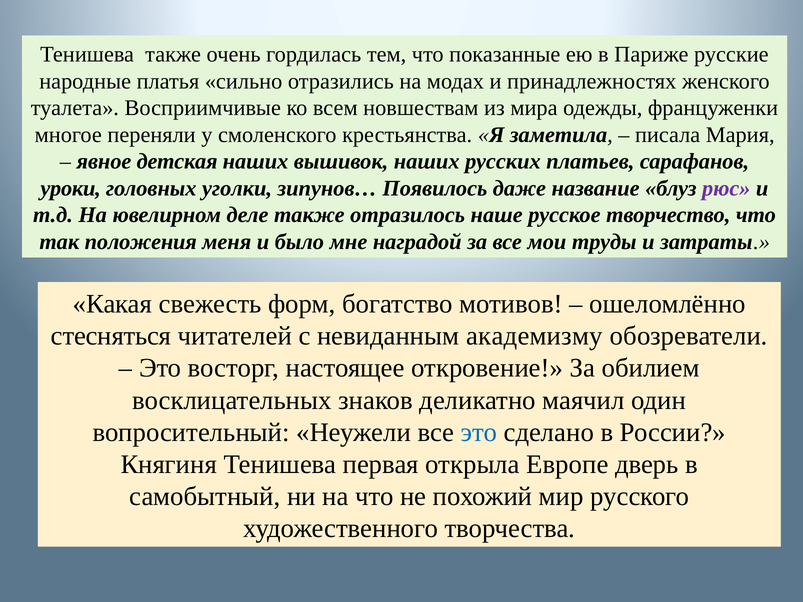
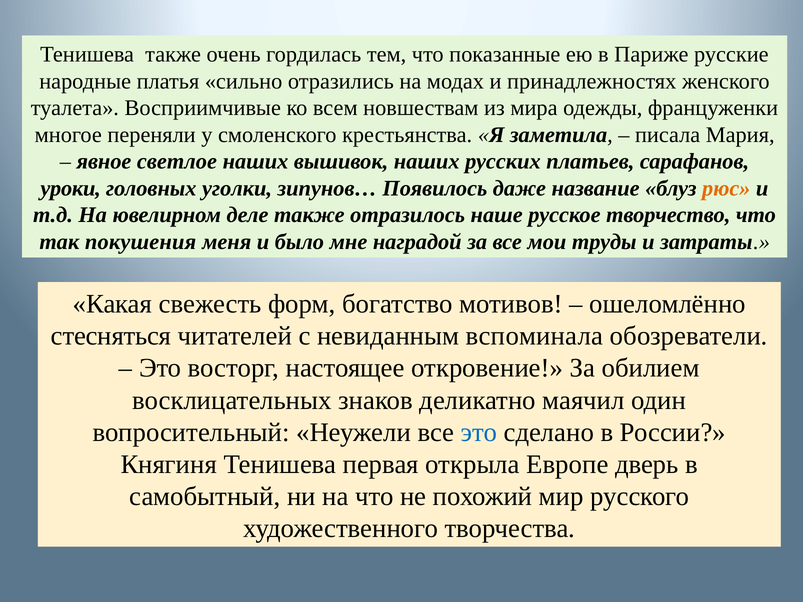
детская: детская -> светлое (177, 162)
рюс colour: purple -> orange (726, 188)
положения: положения -> покушения (141, 242)
академизму: академизму -> вспоминала (534, 336)
